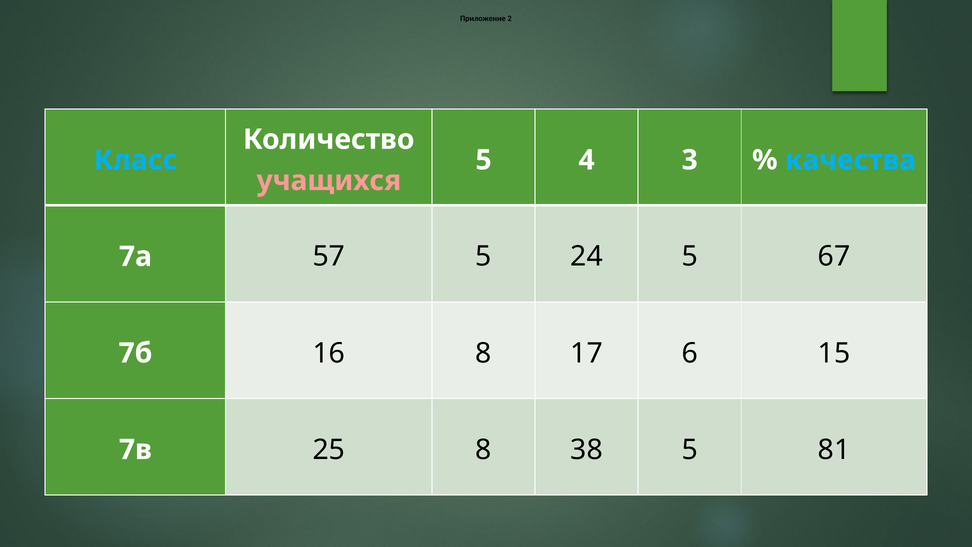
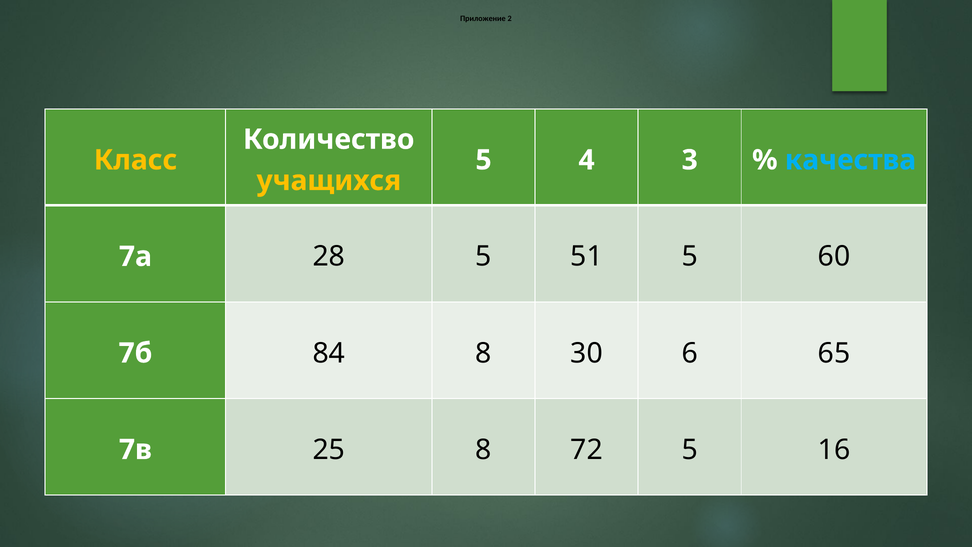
Класс colour: light blue -> yellow (135, 160)
учащихся colour: pink -> yellow (329, 181)
57: 57 -> 28 (329, 256)
24: 24 -> 51 (587, 256)
67: 67 -> 60 (834, 256)
16: 16 -> 84 (329, 353)
17: 17 -> 30 (587, 353)
15: 15 -> 65 (834, 353)
38: 38 -> 72 (587, 450)
81: 81 -> 16 (834, 450)
